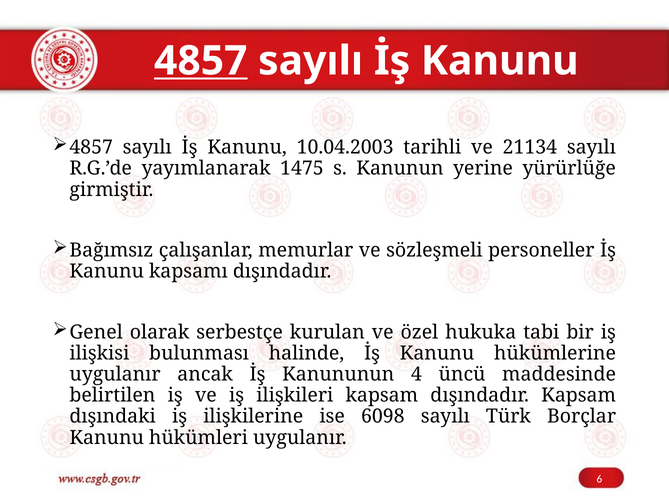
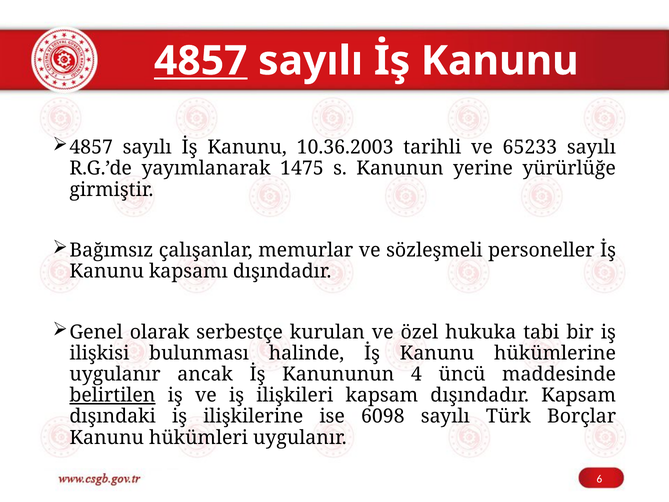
10.04.2003: 10.04.2003 -> 10.36.2003 (345, 147)
21134: 21134 -> 65233 (530, 147)
belirtilen underline: none -> present (112, 395)
